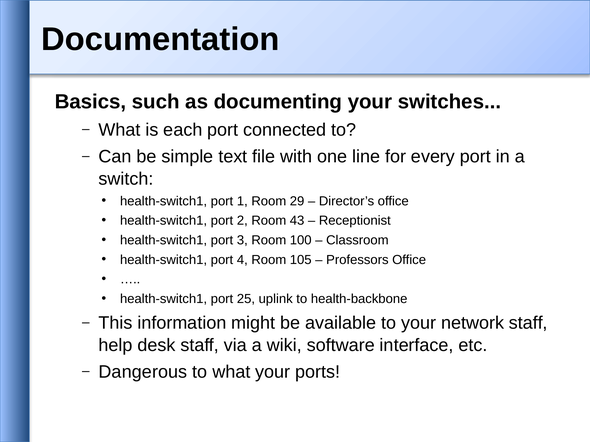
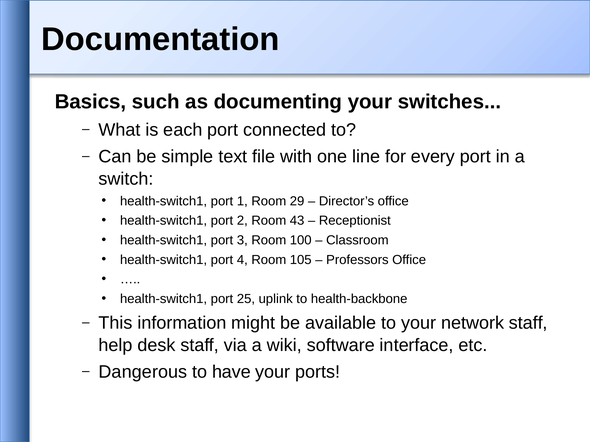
to what: what -> have (231, 372)
